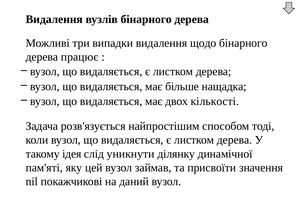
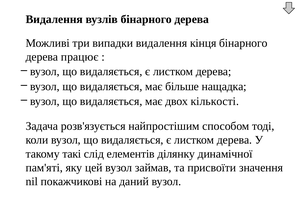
щодо: щодо -> кінця (203, 43)
ідея: ідея -> такі (72, 154)
уникнути: уникнути -> елементів (131, 154)
